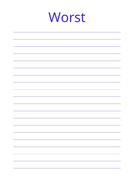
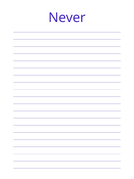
Worst: Worst -> Never (67, 18)
